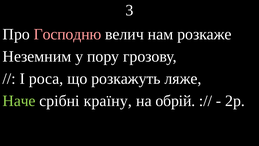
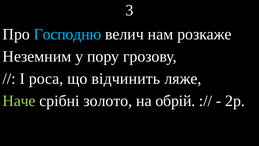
Господню colour: pink -> light blue (68, 34)
розкажуть: розкажуть -> відчинить (126, 78)
країну: країну -> золото (108, 101)
